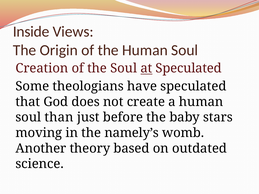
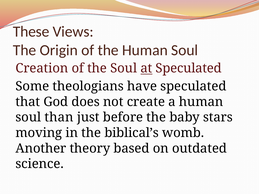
Inside: Inside -> These (31, 32)
namely’s: namely’s -> biblical’s (132, 133)
